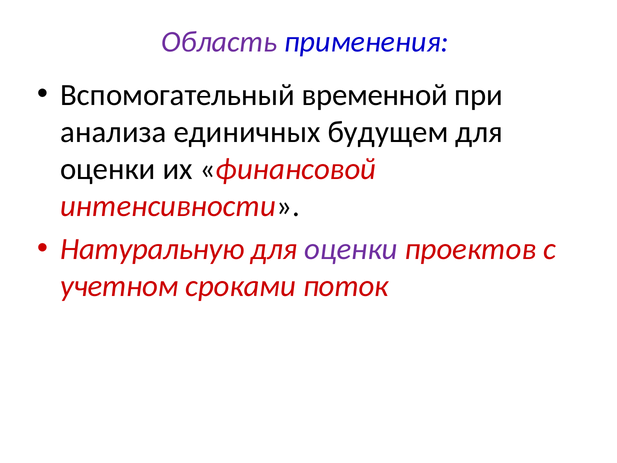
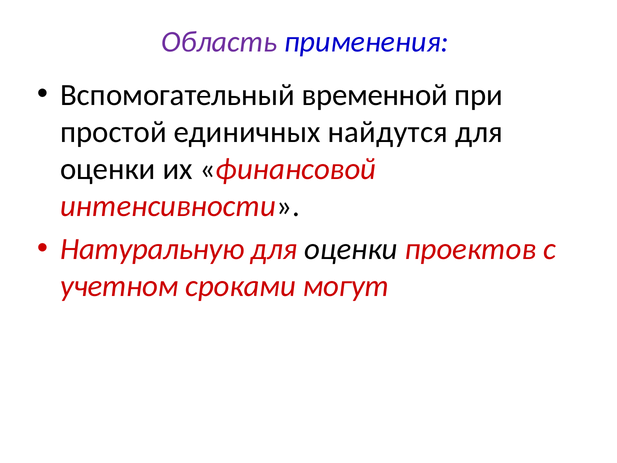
анализа: анализа -> простой (113, 132)
будущем: будущем -> найдутся (388, 132)
оценки colour: purple -> black (351, 249)
поток: поток -> могут (346, 286)
